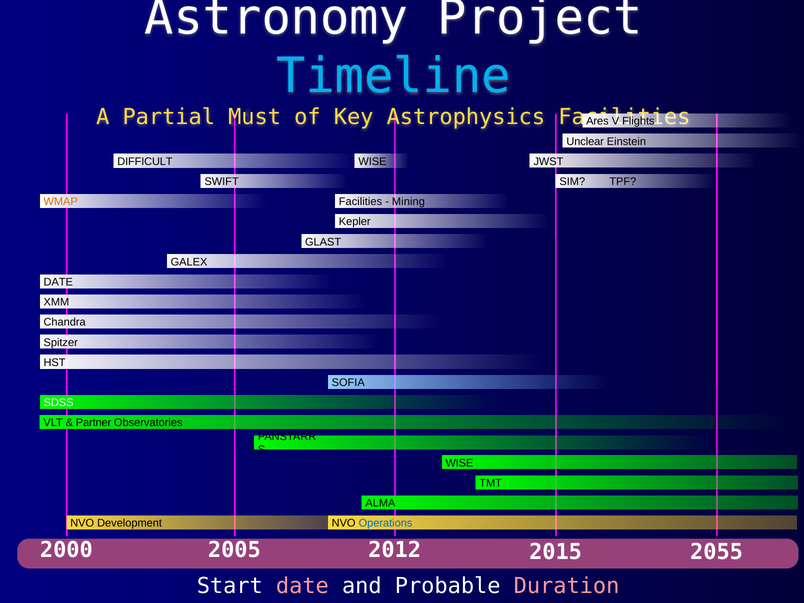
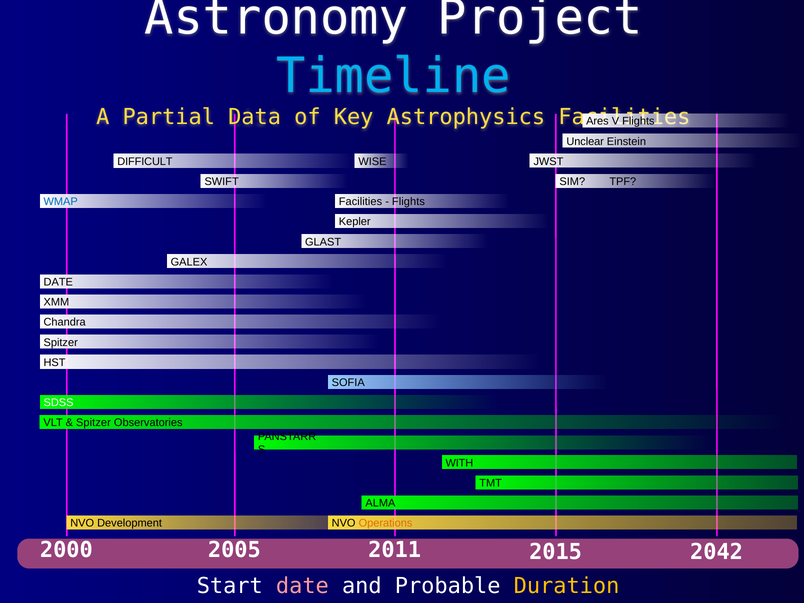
Must: Must -> Data (255, 117)
WMAP colour: orange -> blue (61, 202)
Mining: Mining -> Flights (408, 202)
Partner: Partner -> Spitzer (93, 423)
WISE: WISE -> WITH (459, 463)
Operations colour: blue -> orange (386, 523)
2012: 2012 -> 2011 (395, 550)
2055: 2055 -> 2042 (717, 552)
Duration colour: pink -> yellow (567, 586)
